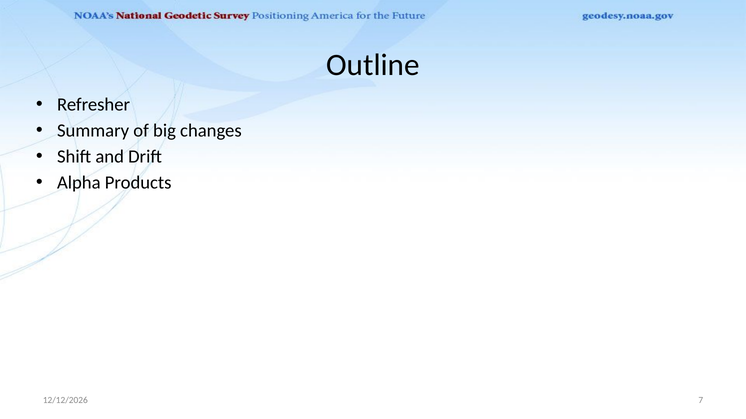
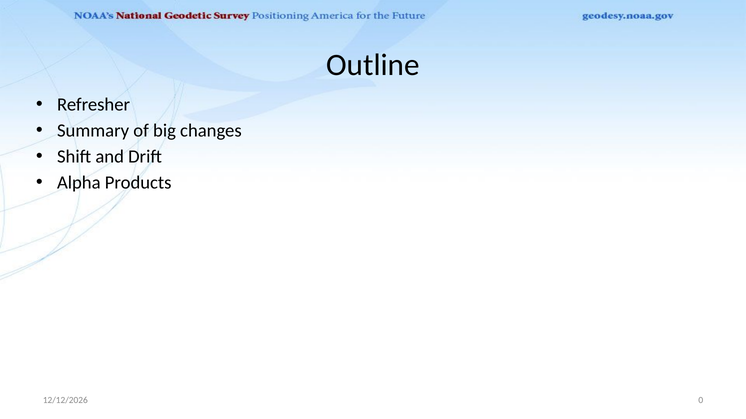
7: 7 -> 0 (701, 401)
